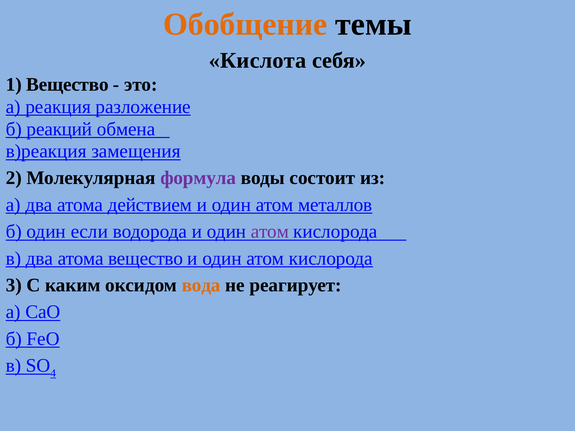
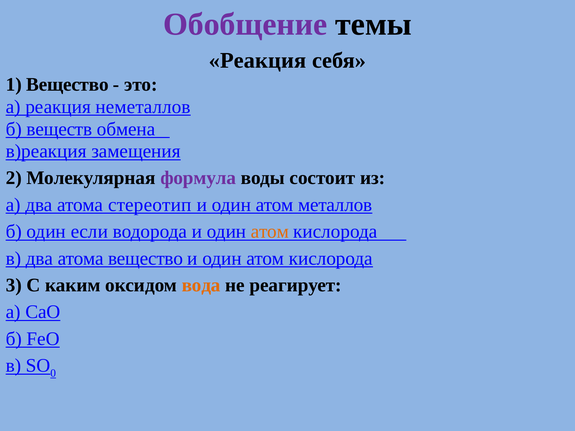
Обобщение colour: orange -> purple (245, 24)
Кислота: Кислота -> Реакция (258, 61)
разложение: разложение -> неметаллов (143, 107)
реакций: реакций -> веществ (59, 129)
действием: действием -> стереотип (150, 205)
атом colour: purple -> orange (270, 232)
4: 4 -> 0 (53, 373)
